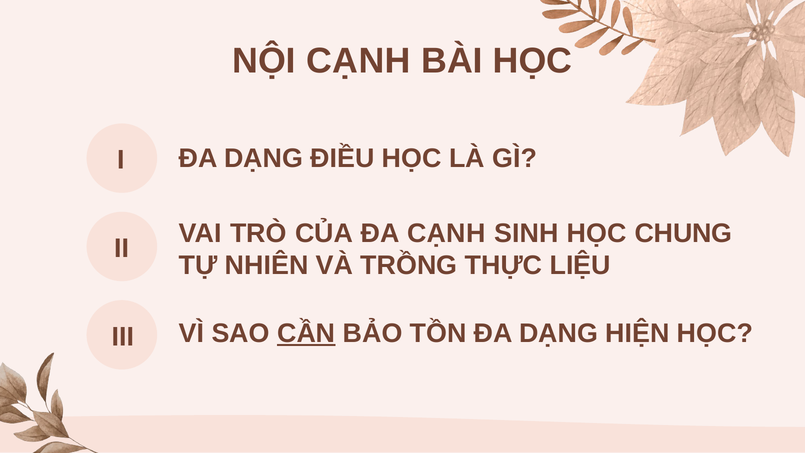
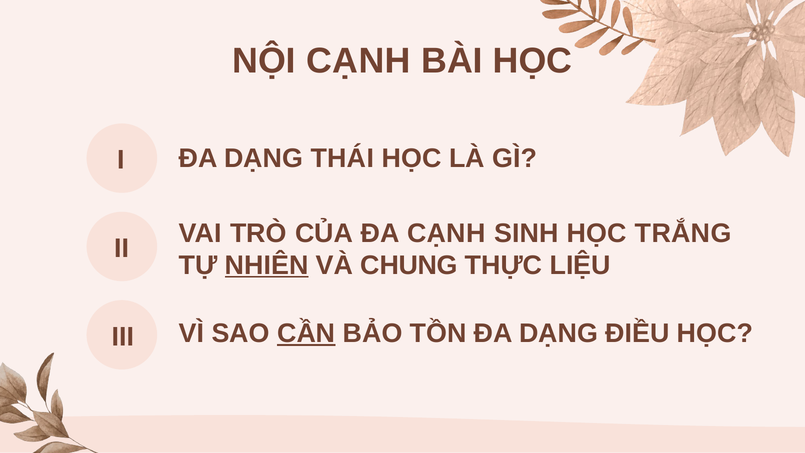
ĐIỀU: ĐIỀU -> THÁI (342, 158)
CHUNG: CHUNG -> TRẮNG (683, 233)
NHIÊN underline: none -> present (267, 265)
TRỒNG: TRỒNG -> CHUNG (409, 265)
HIỆN: HIỆN -> ĐIỀU (637, 333)
